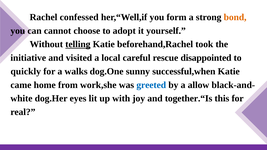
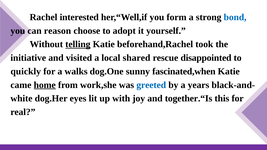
confessed: confessed -> interested (79, 17)
bond colour: orange -> blue (235, 17)
cannot: cannot -> reason (58, 31)
careful: careful -> shared (136, 58)
successful,when: successful,when -> fascinated,when (184, 71)
home underline: none -> present (45, 85)
allow: allow -> years (198, 85)
